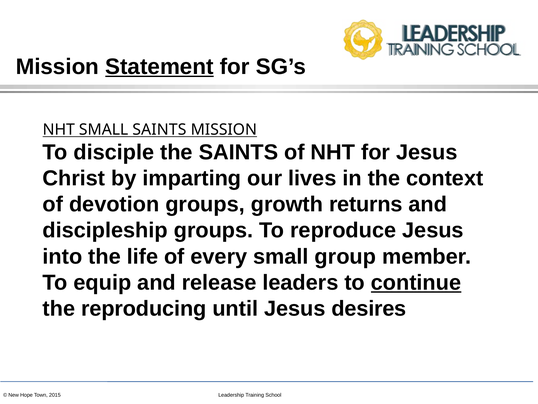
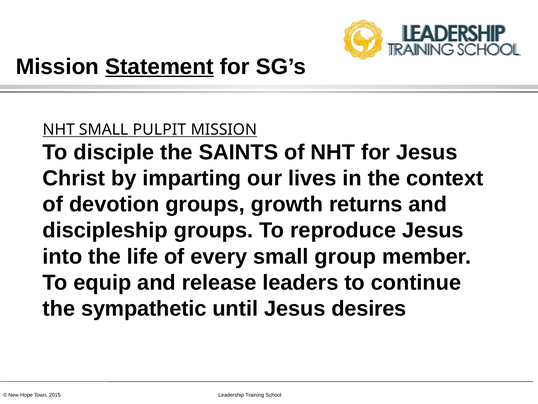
SMALL SAINTS: SAINTS -> PULPIT (159, 129)
continue underline: present -> none (416, 282)
reproducing: reproducing -> sympathetic (144, 308)
